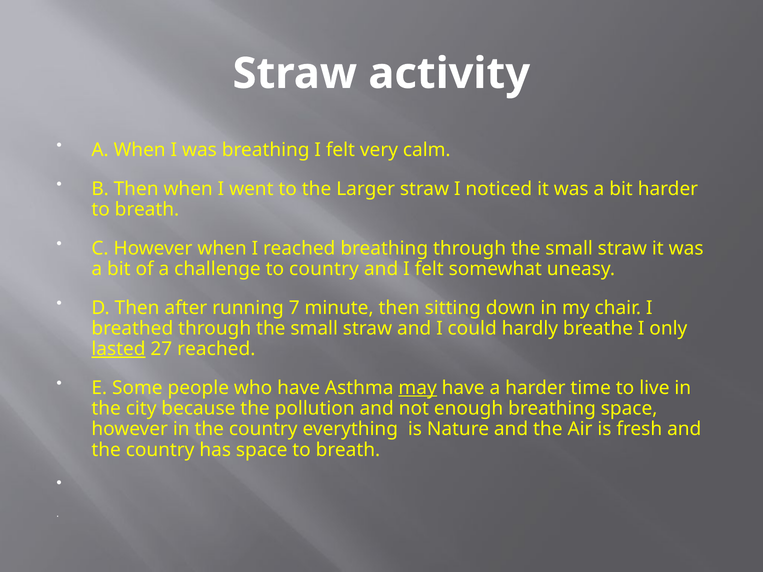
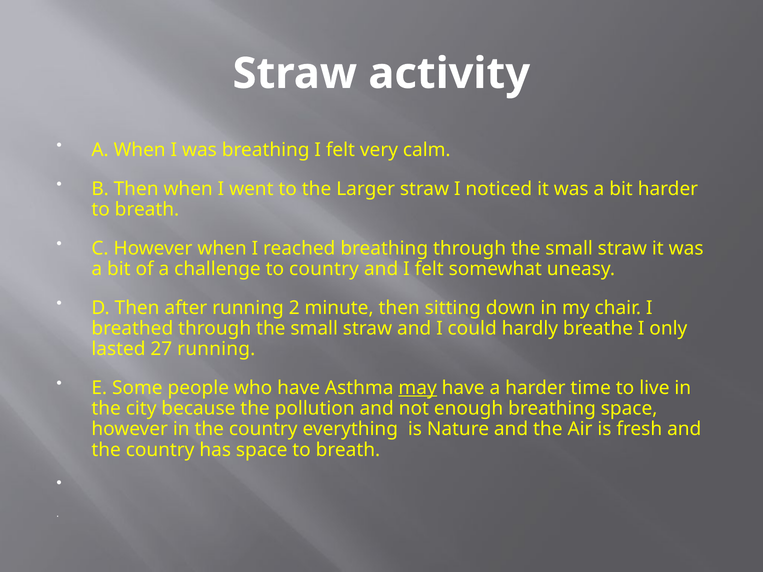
7: 7 -> 2 (294, 308)
lasted underline: present -> none (118, 349)
27 reached: reached -> running (216, 349)
